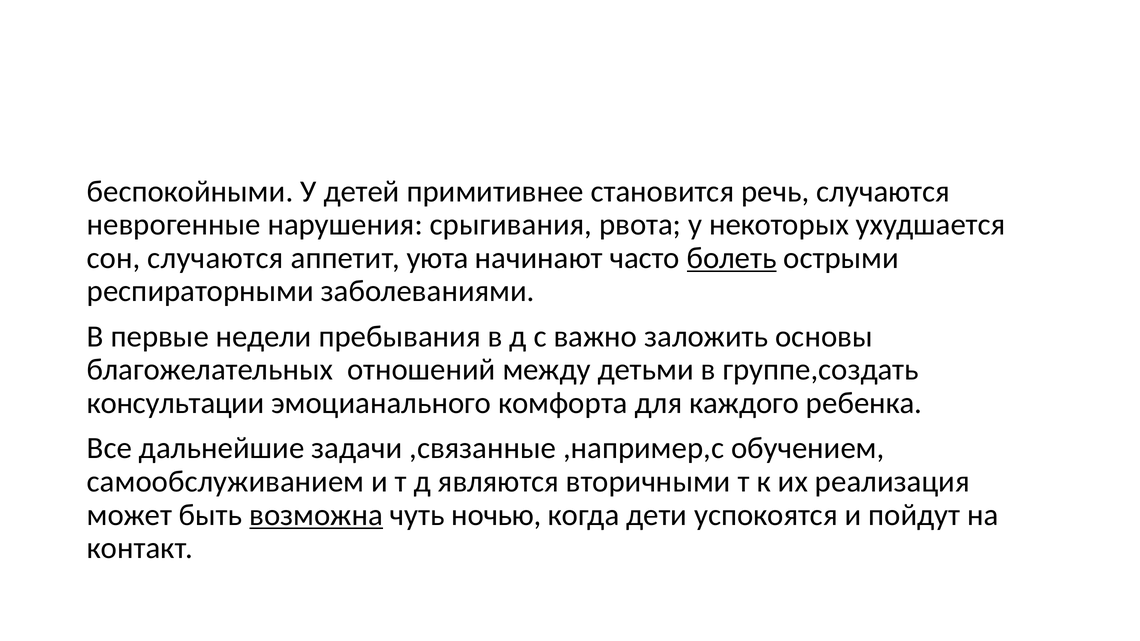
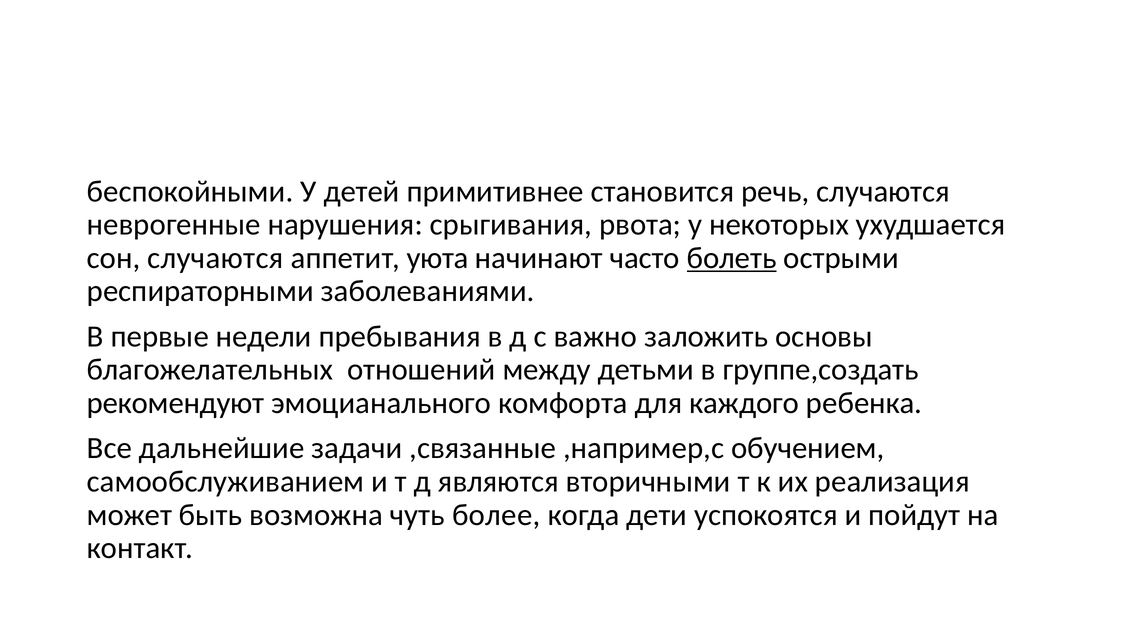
консультации: консультации -> рекомендуют (176, 403)
возможна underline: present -> none (316, 515)
ночью: ночью -> более (496, 515)
